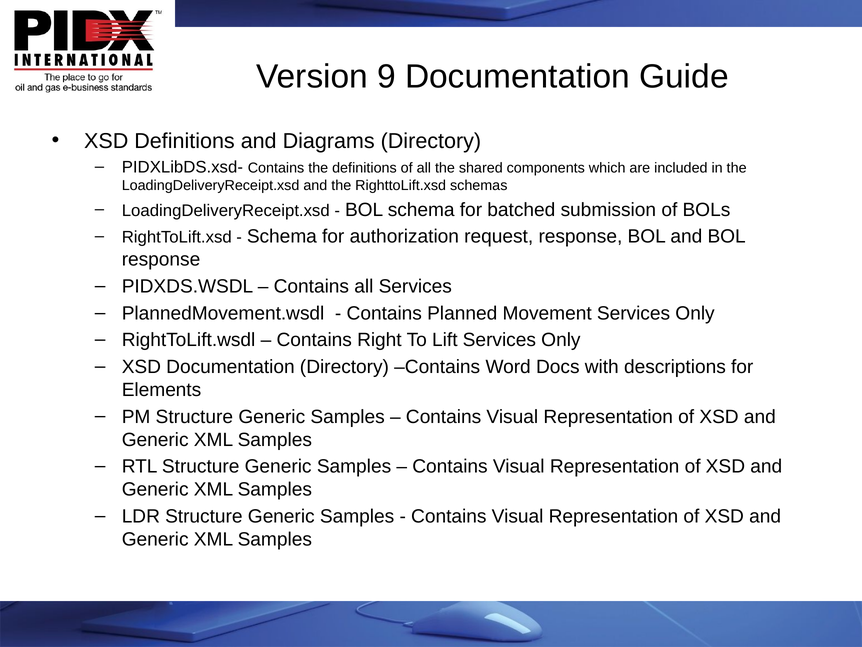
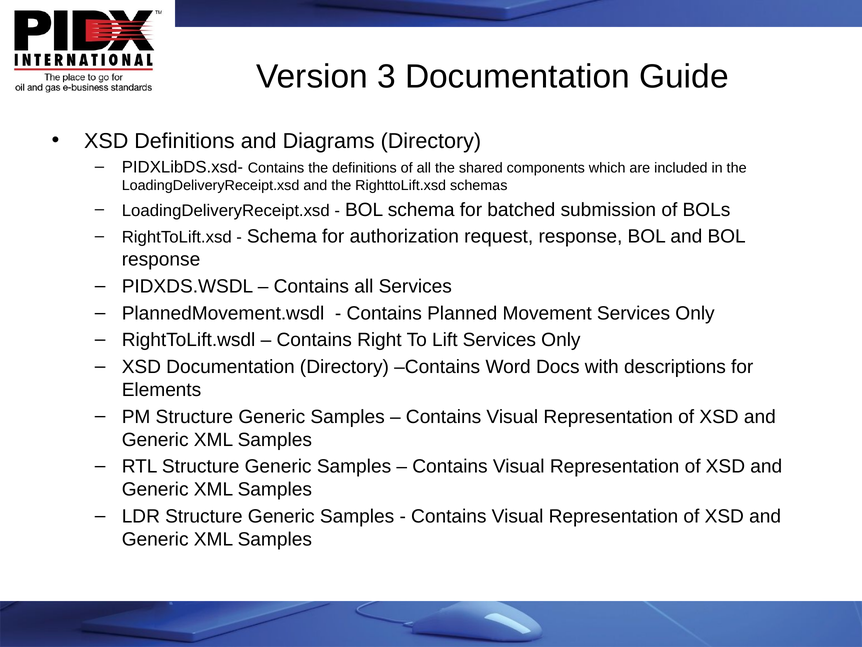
9: 9 -> 3 (386, 77)
